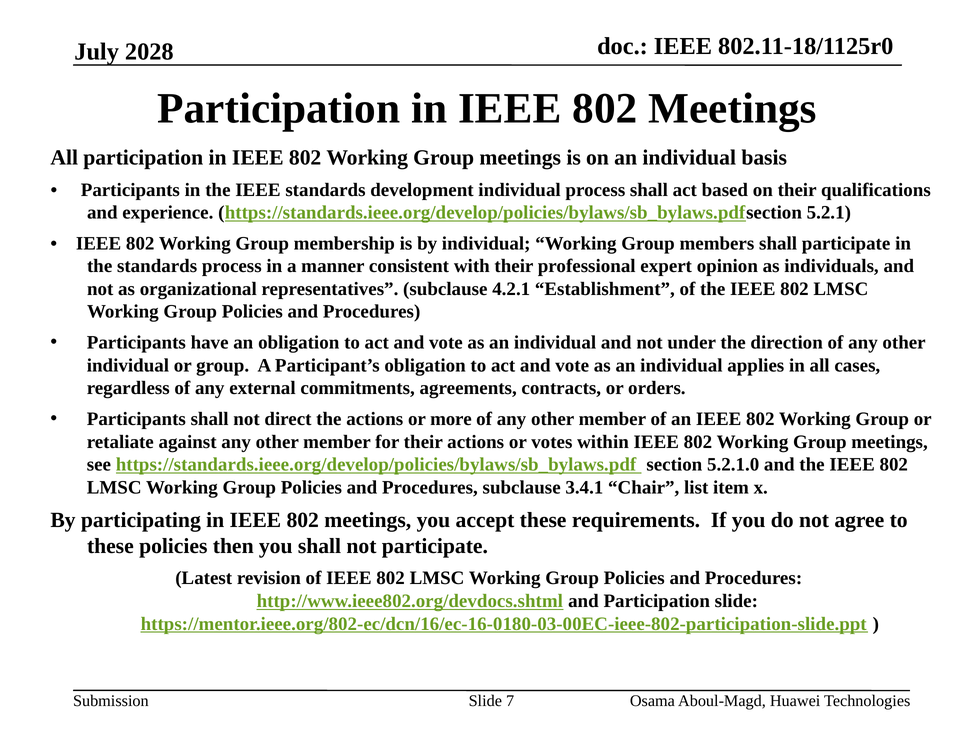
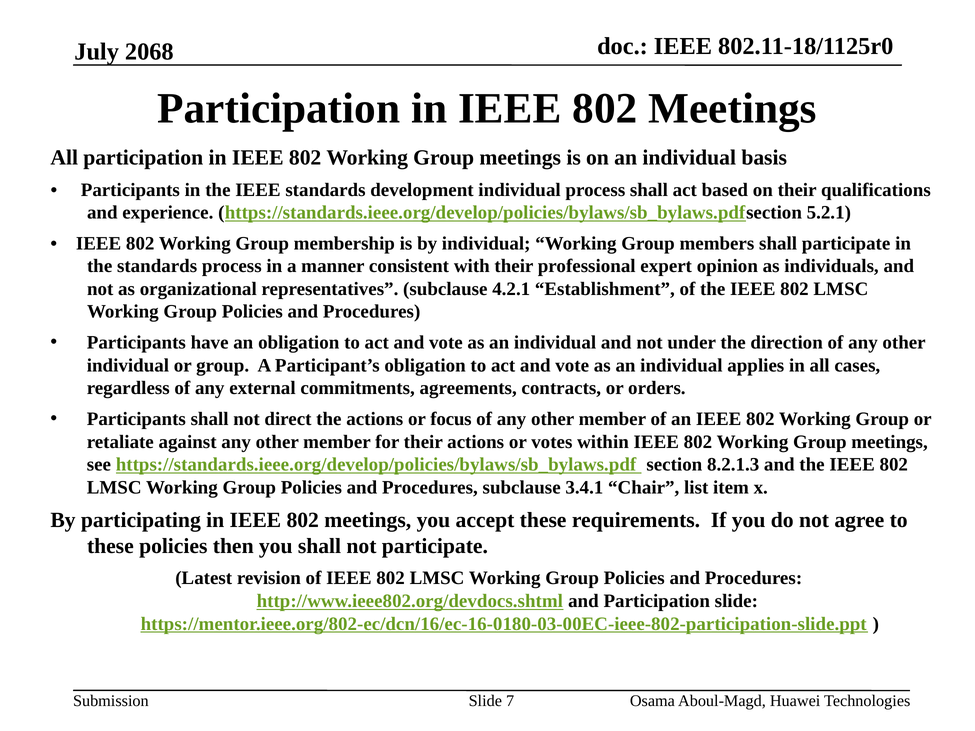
2028: 2028 -> 2068 (149, 52)
more: more -> focus (451, 419)
5.2.1.0: 5.2.1.0 -> 8.2.1.3 (733, 465)
